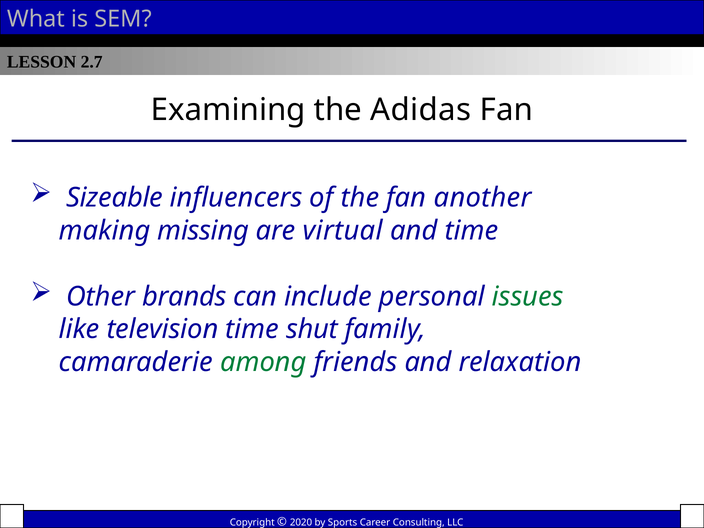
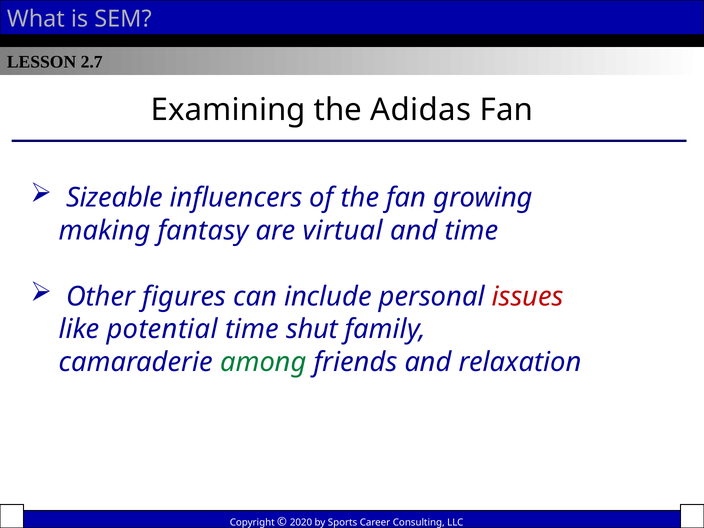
another: another -> growing (483, 198)
missing: missing -> fantasy (203, 231)
brands: brands -> figures (184, 297)
issues colour: green -> red (528, 297)
television: television -> potential (162, 329)
